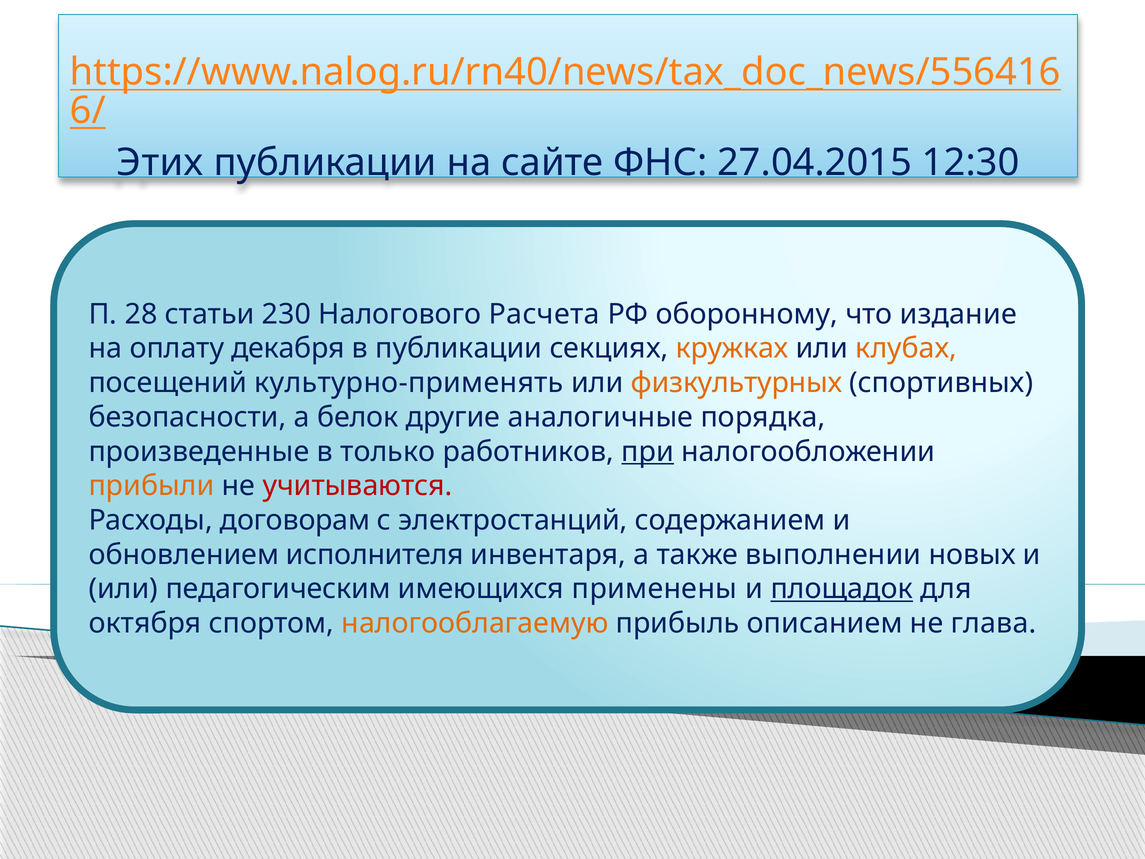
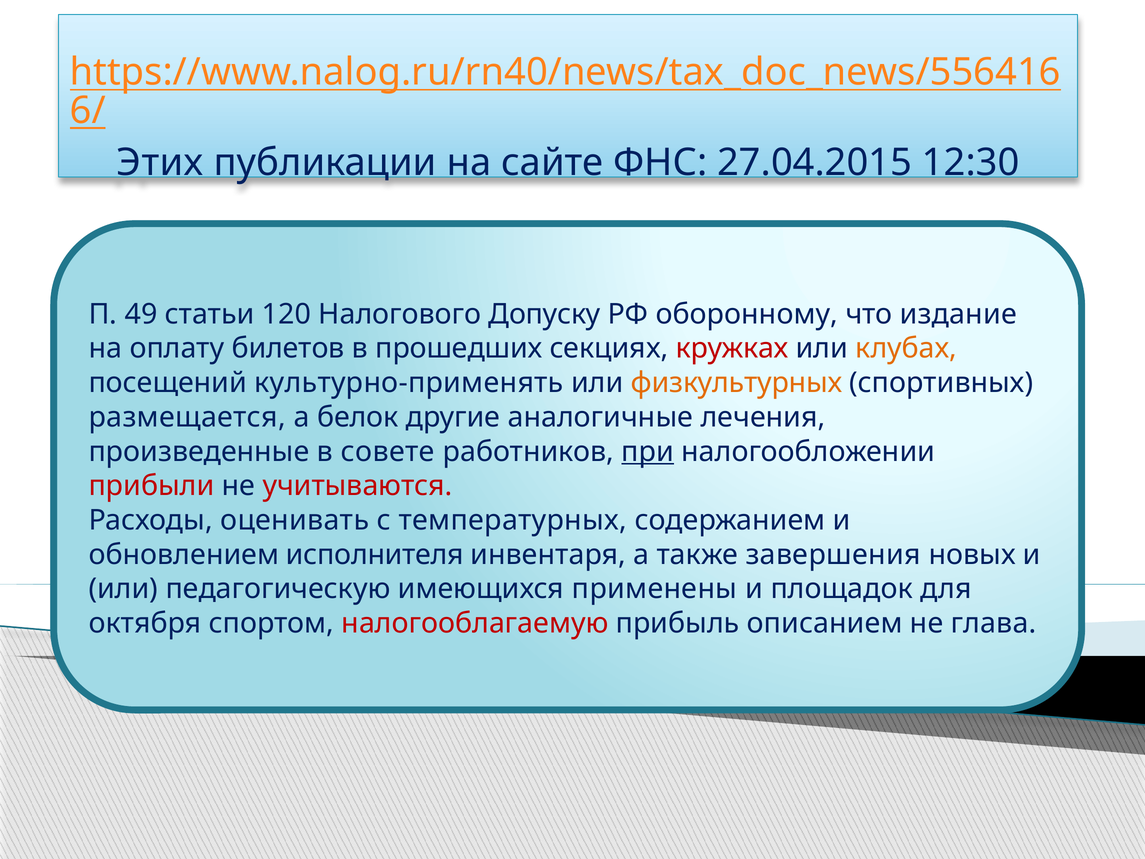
28: 28 -> 49 (141, 314)
230: 230 -> 120 (287, 314)
Расчета: Расчета -> Допуску (544, 314)
декабря: декабря -> билетов (288, 348)
в публикации: публикации -> прошедших (459, 348)
кружках colour: orange -> red (732, 348)
безопасности: безопасности -> размещается (187, 417)
порядка: порядка -> лечения (763, 417)
только: только -> совете (388, 451)
прибыли colour: orange -> red (152, 486)
договорам: договорам -> оценивать (295, 520)
электростанций: электростанций -> температурных (513, 520)
выполнении: выполнении -> завершения (833, 554)
педагогическим: педагогическим -> педагогическую (278, 589)
площадок underline: present -> none (842, 589)
налогооблагаемую colour: orange -> red (475, 623)
